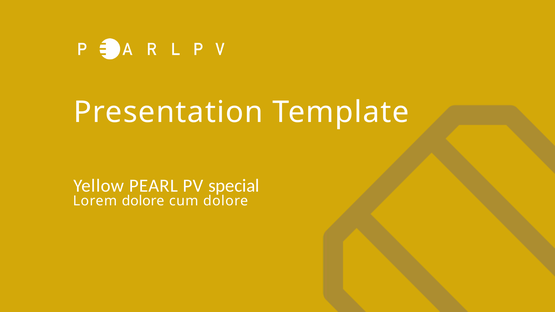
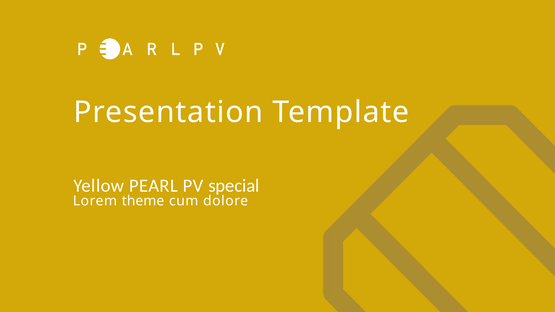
Lorem dolore: dolore -> theme (143, 201)
